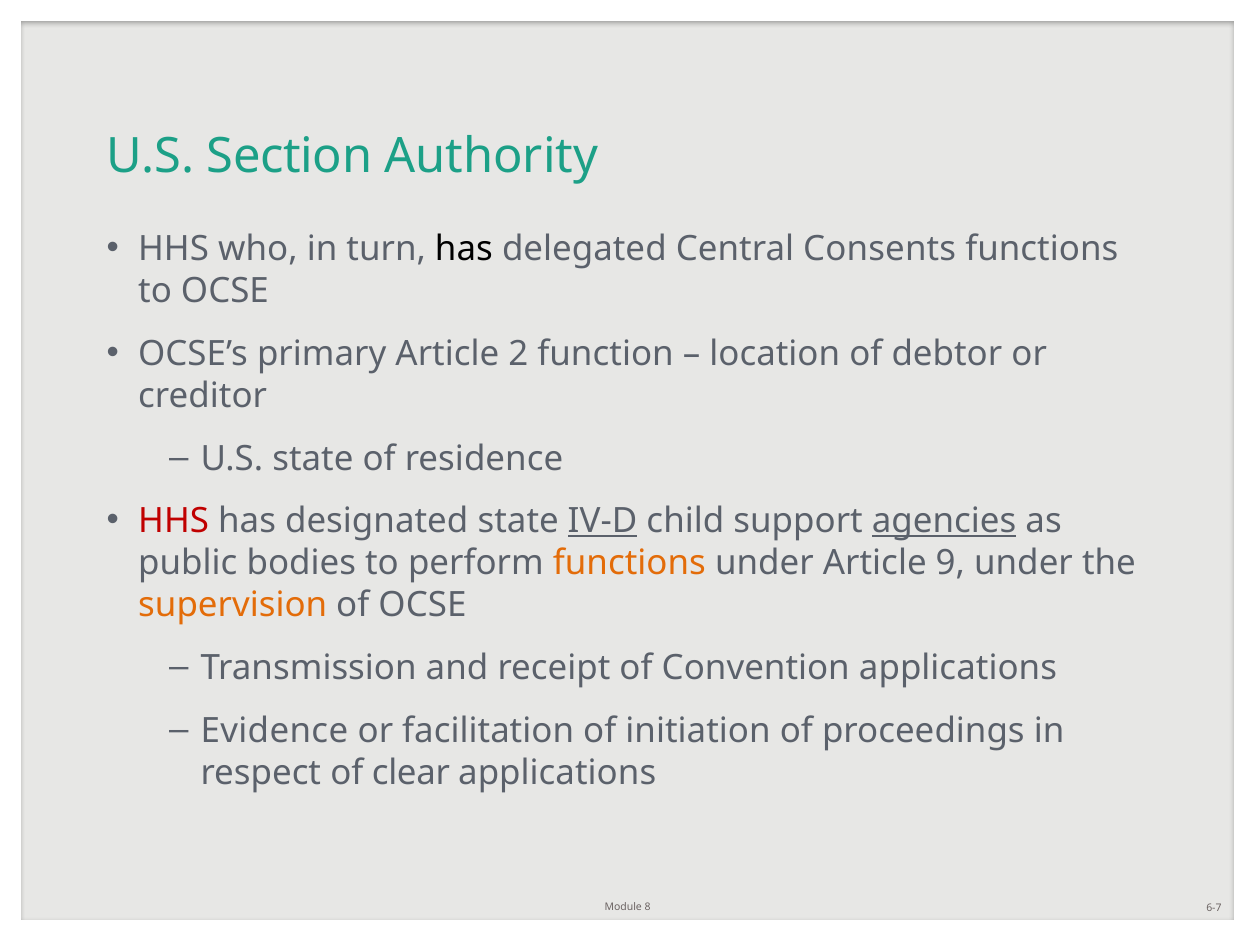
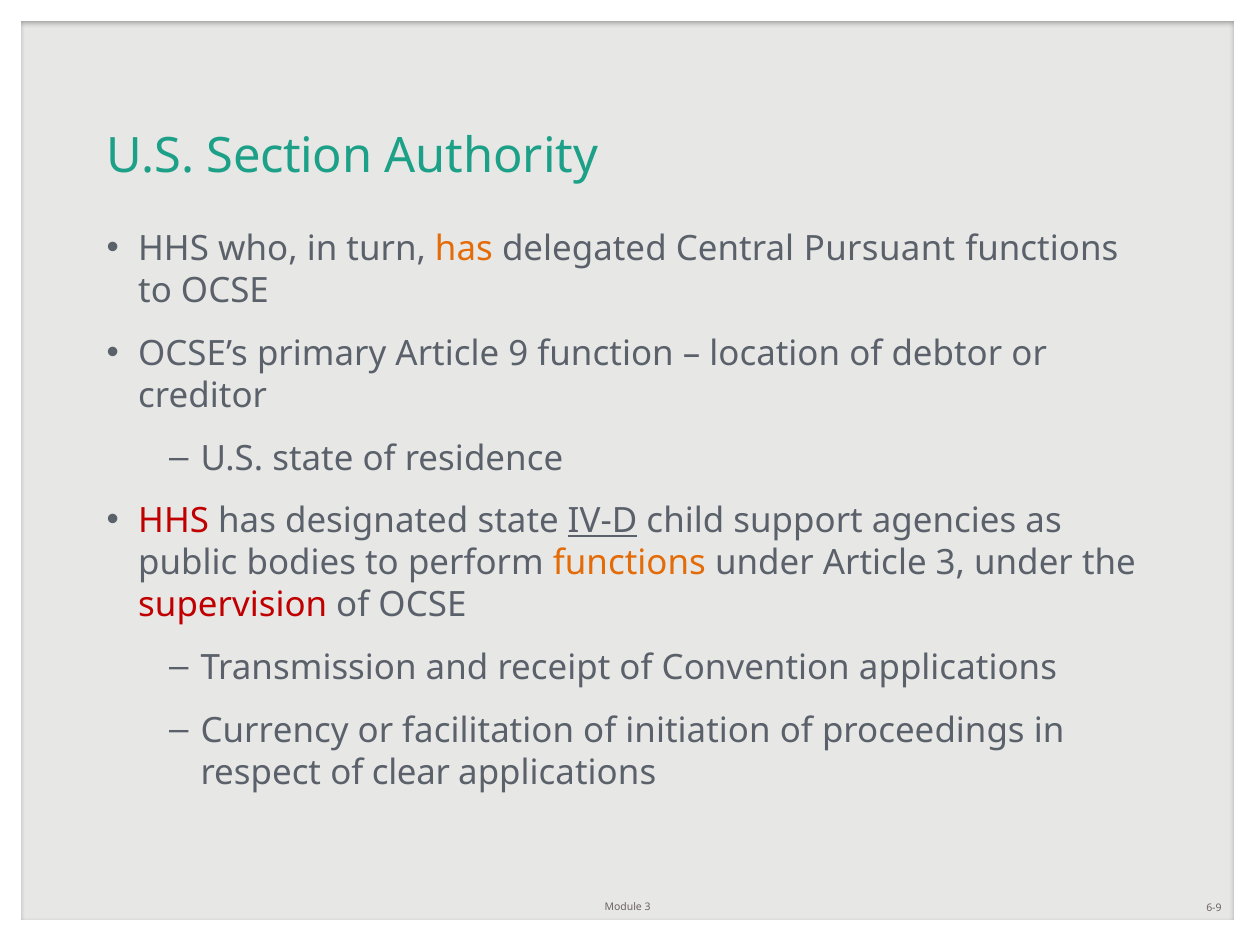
has colour: black -> orange (464, 249)
Consents: Consents -> Pursuant (880, 249)
2: 2 -> 9 (518, 354)
agencies underline: present -> none (944, 522)
Article 9: 9 -> 3 (950, 563)
supervision colour: orange -> red (233, 605)
Evidence: Evidence -> Currency (275, 731)
Module 8: 8 -> 3 (648, 908)
6-7: 6-7 -> 6-9 (1214, 908)
